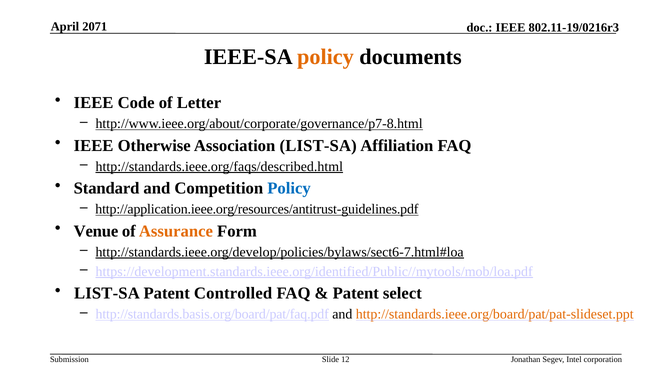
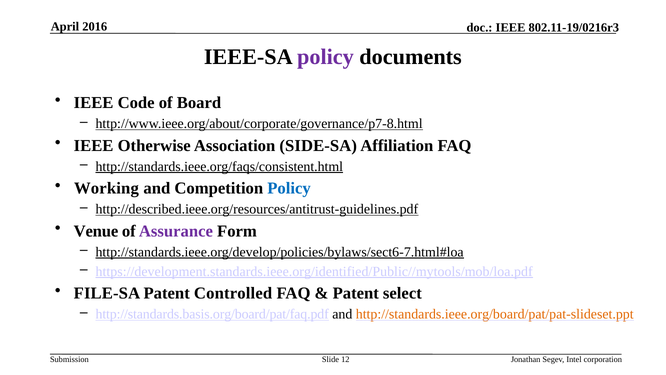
2071: 2071 -> 2016 (95, 26)
policy colour: orange -> purple (325, 57)
Letter: Letter -> Board (199, 103)
Association LIST-SA: LIST-SA -> SIDE-SA (318, 145)
http://standards.ieee.org/faqs/described.html: http://standards.ieee.org/faqs/described.html -> http://standards.ieee.org/faqs/consistent.html (219, 166)
Standard: Standard -> Working (106, 188)
http://application.ieee.org/resources/antitrust-guidelines.pdf: http://application.ieee.org/resources/antitrust-guidelines.pdf -> http://described.ieee.org/resources/antitrust-guidelines.pdf (257, 209)
Assurance colour: orange -> purple (176, 231)
LIST-SA: LIST-SA -> FILE-SA (107, 293)
